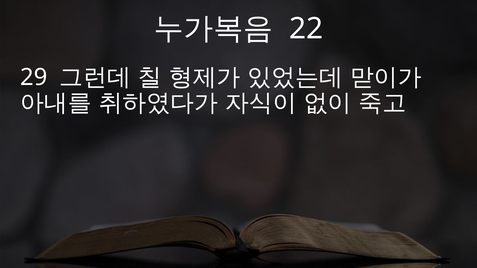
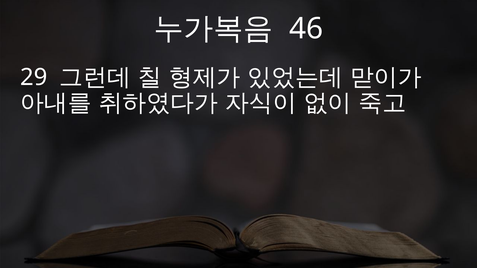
22: 22 -> 46 (306, 29)
